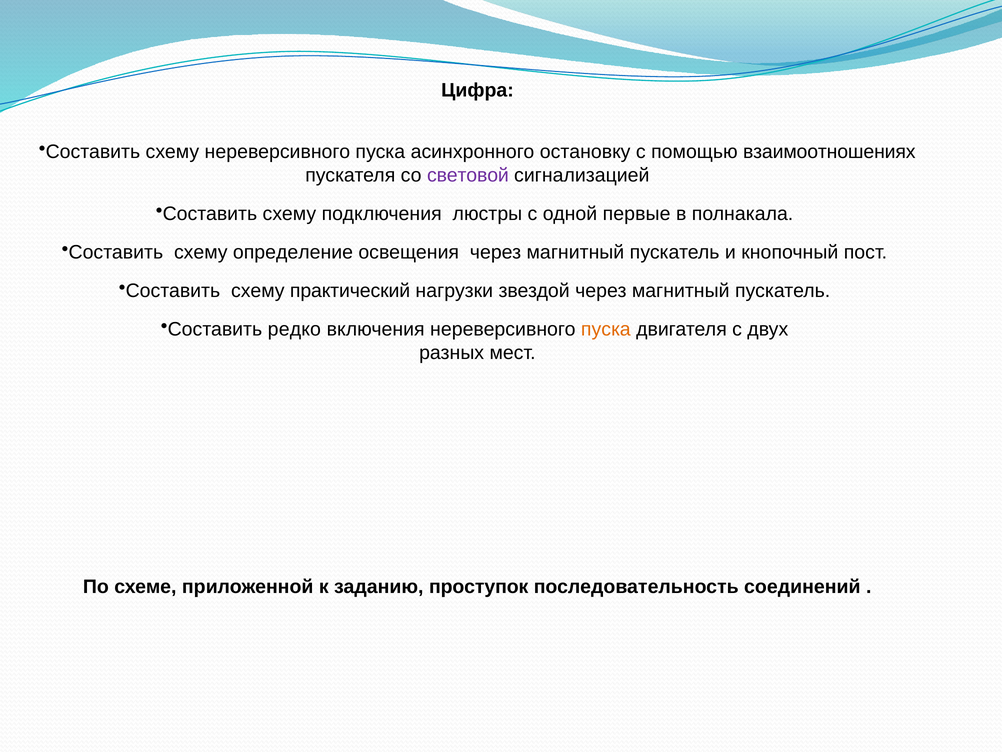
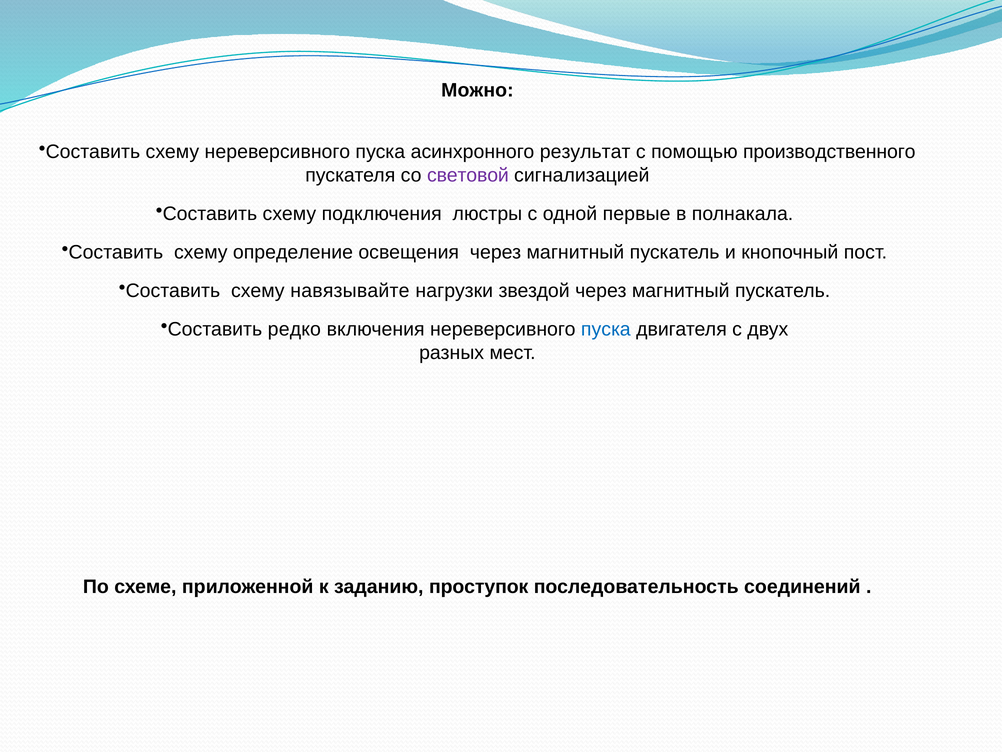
Цифра: Цифра -> Можно (477, 90)
остановку: остановку -> результат (585, 152)
взаимоотношениях: взаимоотношениях -> производственного (829, 152)
практический: практический -> навязывайте (350, 291)
пуска colour: orange -> blue (606, 329)
